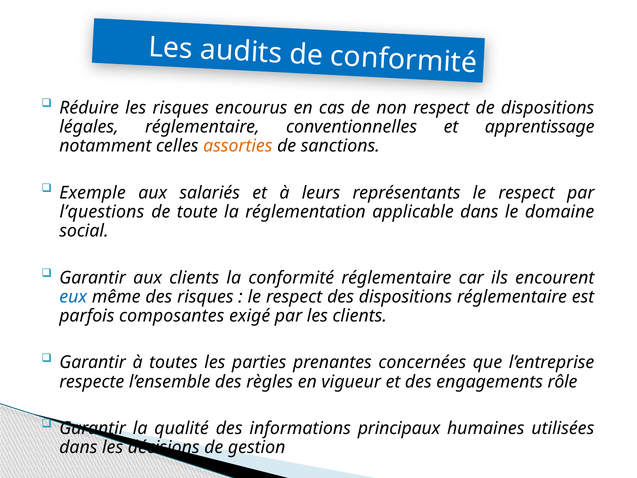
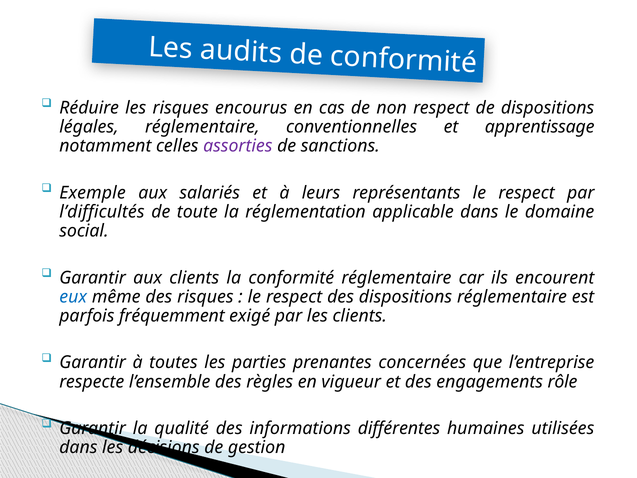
assorties colour: orange -> purple (238, 146)
l’questions: l’questions -> l’difficultés (102, 212)
composantes: composantes -> fréquemment (172, 316)
principaux: principaux -> différentes (399, 428)
